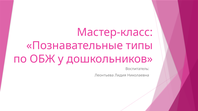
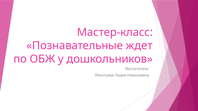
типы: типы -> ждет (139, 46)
